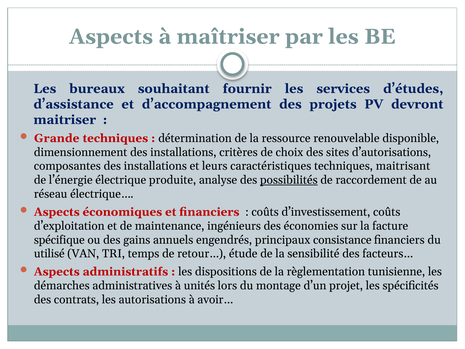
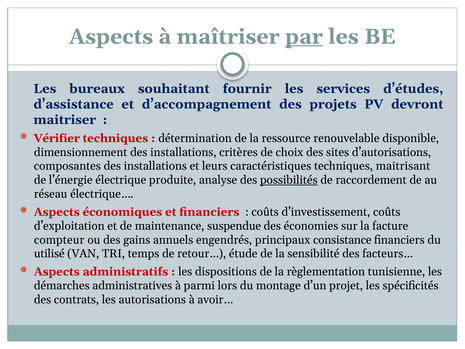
par underline: none -> present (304, 37)
Grande: Grande -> Vérifier (57, 138)
ingénieurs: ingénieurs -> suspendue (234, 226)
spécifique: spécifique -> compteur (59, 240)
unités: unités -> parmi (199, 285)
